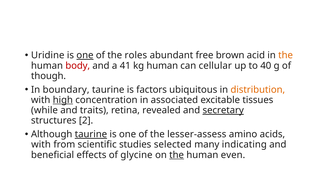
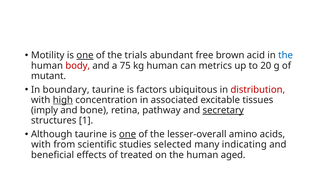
Uridine: Uridine -> Motility (48, 55)
roles: roles -> trials (136, 55)
the colour: orange -> blue (286, 55)
41: 41 -> 75 (125, 66)
cellular: cellular -> metrics (215, 66)
40: 40 -> 20 (266, 66)
though: though -> mutant (49, 76)
distribution colour: orange -> red (258, 90)
while: while -> imply (45, 110)
traits: traits -> bone (94, 110)
revealed: revealed -> pathway (161, 110)
2: 2 -> 1 (86, 121)
taurine underline: present -> none (91, 134)
one underline: none -> present (128, 134)
lesser-assess: lesser-assess -> lesser-overall (197, 134)
glycine: glycine -> treated (137, 155)
the underline: present -> none (177, 155)
even: even -> aged (233, 155)
